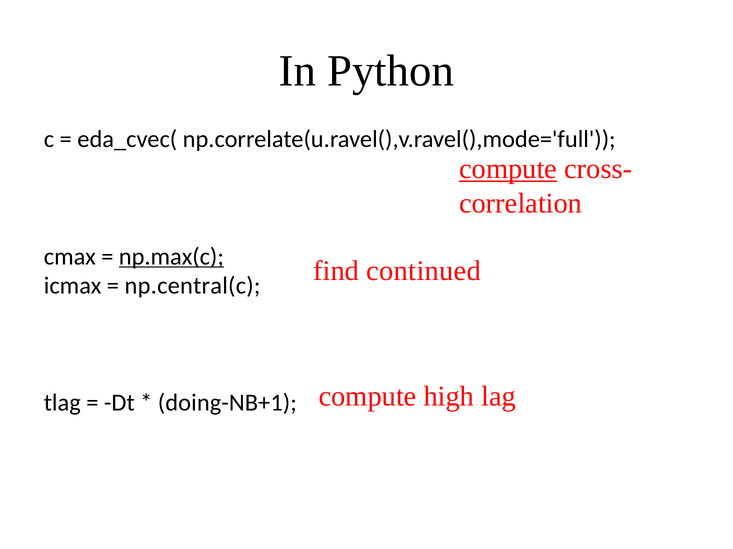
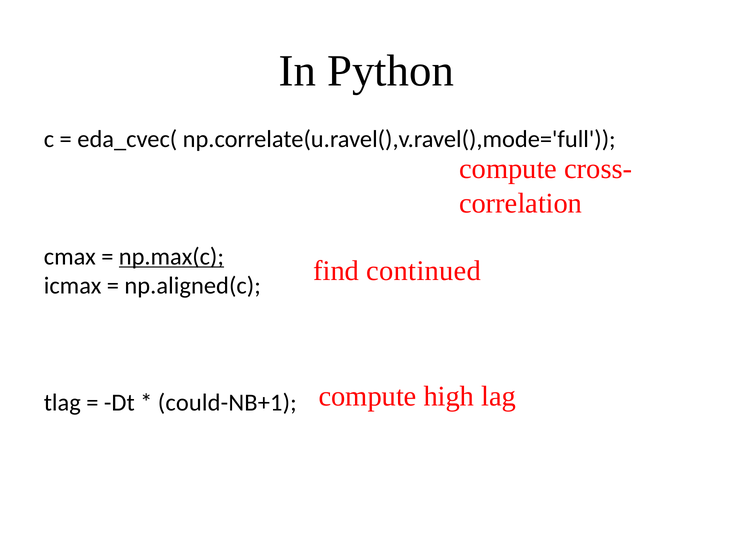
compute underline: present -> none (508, 169)
np.central(c: np.central(c -> np.aligned(c (193, 286)
doing-NB+1: doing-NB+1 -> could-NB+1 (227, 403)
